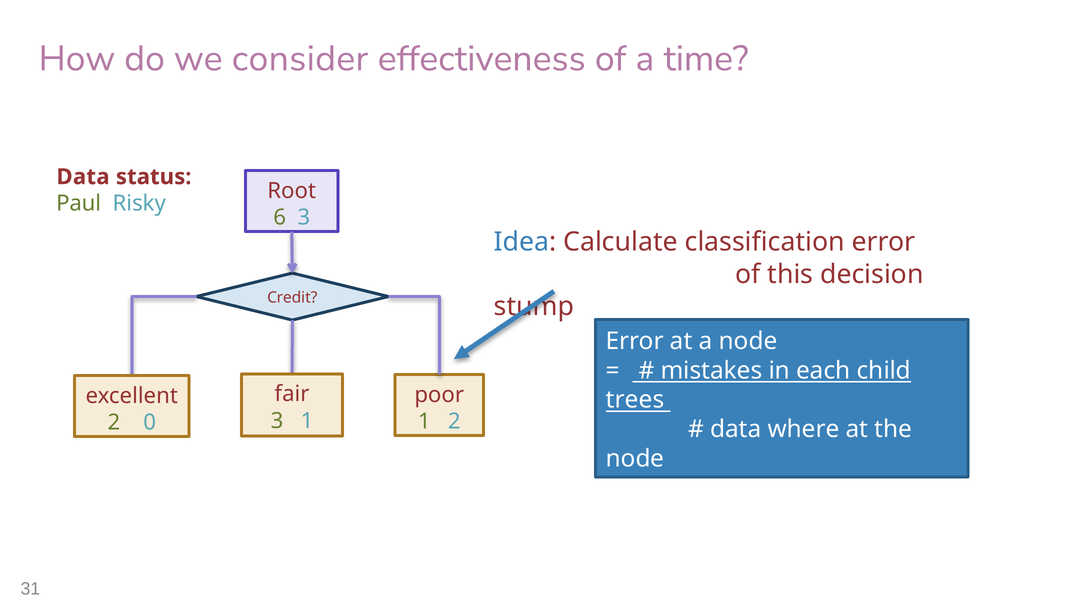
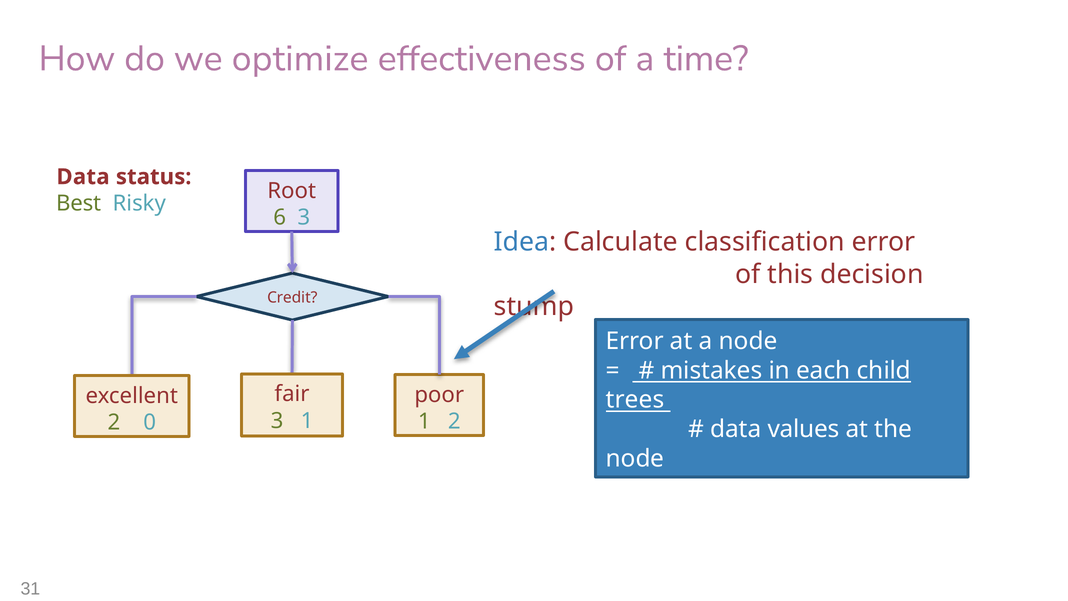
consider: consider -> optimize (300, 59)
Paul: Paul -> Best (79, 203)
where: where -> values (804, 429)
